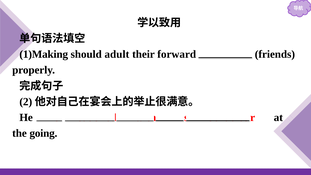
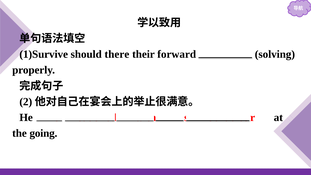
1)Making: 1)Making -> 1)Survive (44, 54)
adult: adult -> there (117, 54)
friends: friends -> solving (275, 54)
